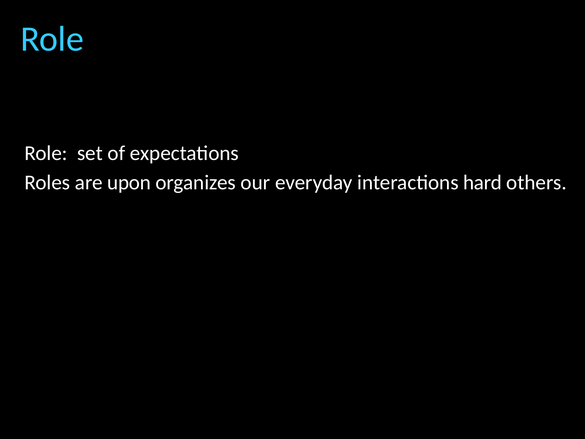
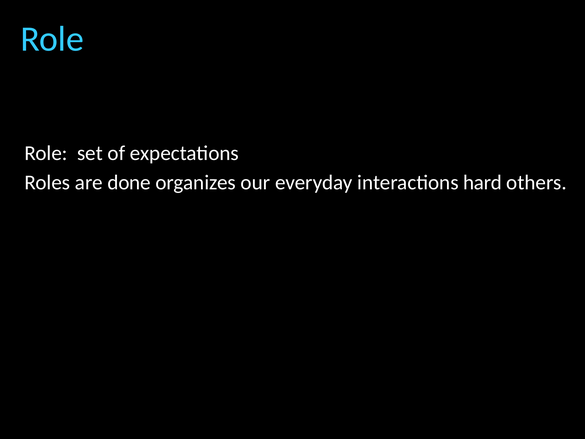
upon: upon -> done (129, 183)
